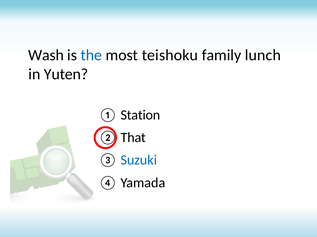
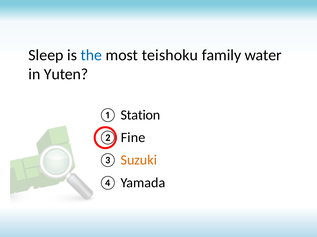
Wash: Wash -> Sleep (46, 55)
lunch: lunch -> water (263, 55)
That: That -> Fine (133, 138)
Suzuki colour: blue -> orange (139, 161)
